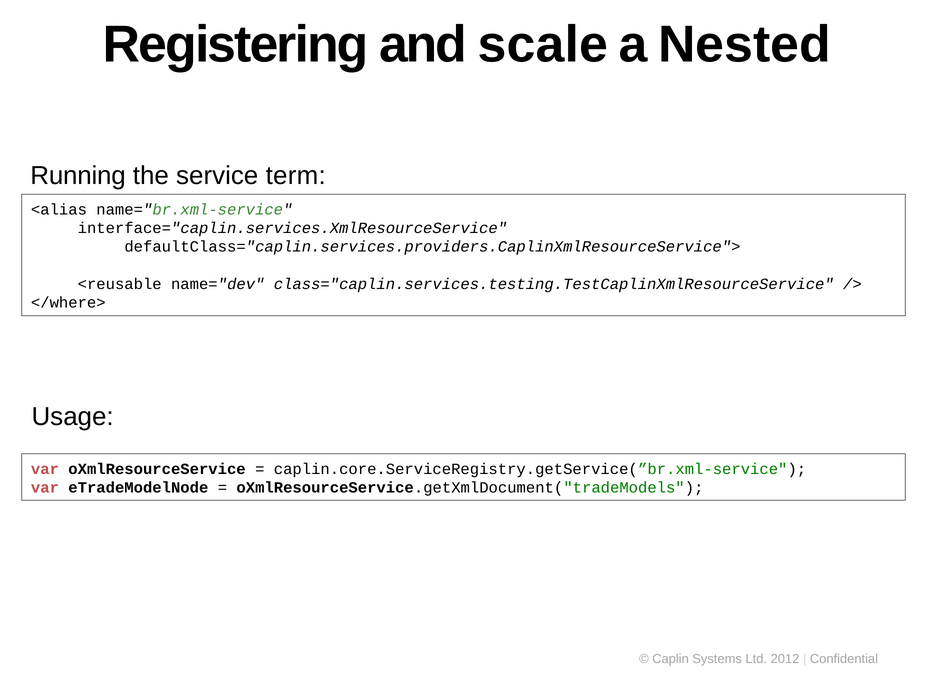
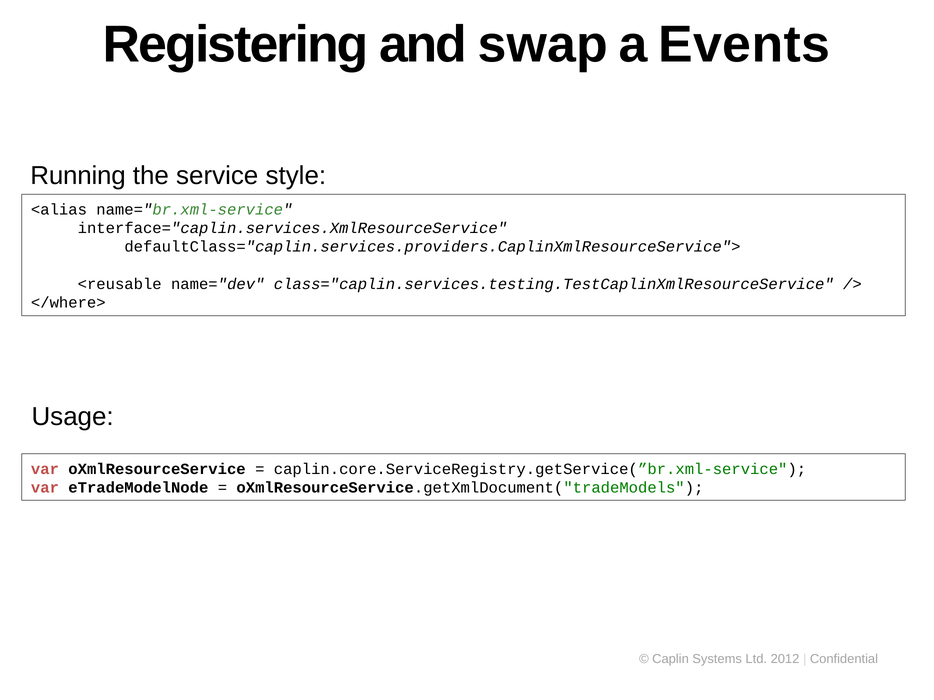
scale: scale -> swap (543, 45)
Nested: Nested -> Events (744, 45)
term: term -> style (296, 176)
